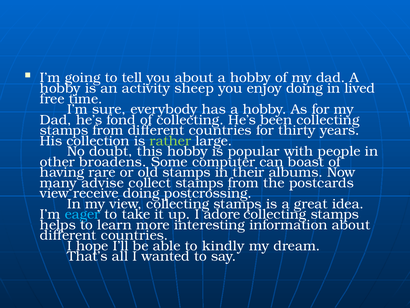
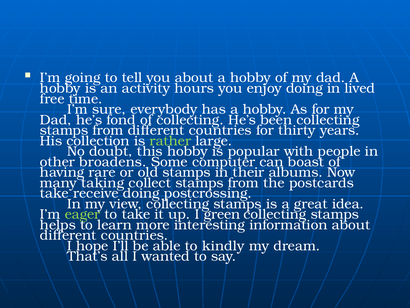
sheep: sheep -> hours (194, 88)
advise: advise -> taking (103, 183)
view: view -> take (54, 193)
eager colour: light blue -> light green (83, 214)
adore: adore -> green (222, 214)
